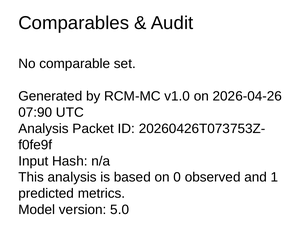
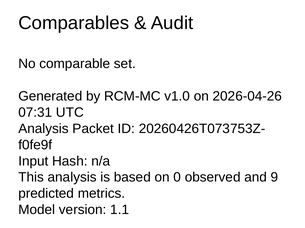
07:90: 07:90 -> 07:31 (35, 113)
1: 1 -> 9 (275, 178)
5.0: 5.0 -> 1.1 (120, 210)
